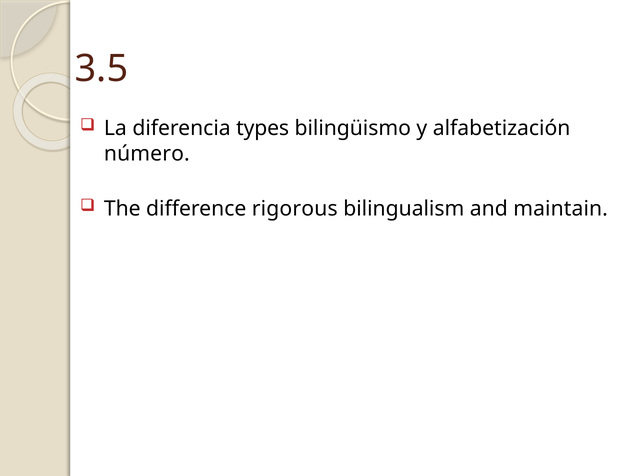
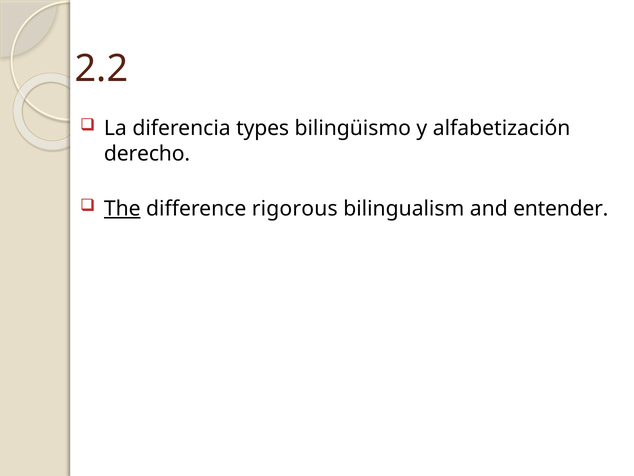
3.5: 3.5 -> 2.2 (102, 69)
número: número -> derecho (147, 154)
The underline: none -> present (122, 209)
maintain: maintain -> entender (561, 209)
